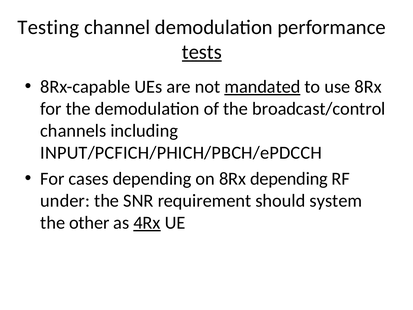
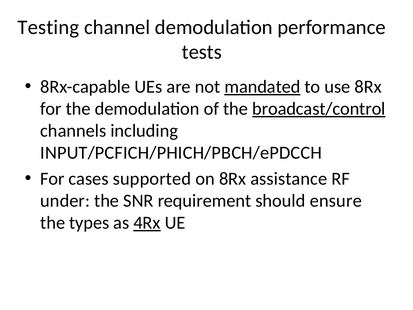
tests underline: present -> none (202, 52)
broadcast/control underline: none -> present (319, 109)
cases depending: depending -> supported (152, 179)
8Rx depending: depending -> assistance (289, 179)
system: system -> ensure (336, 201)
other: other -> types (89, 223)
